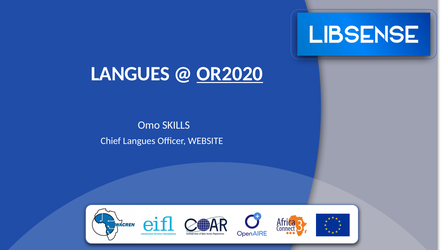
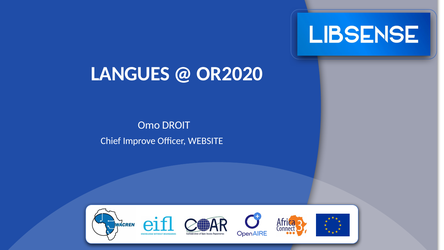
OR2020 underline: present -> none (230, 74)
SKILLS: SKILLS -> DROIT (176, 125)
Chief Langues: Langues -> Improve (139, 141)
